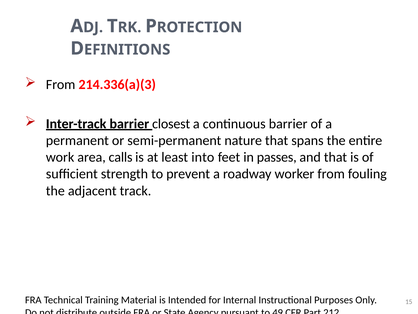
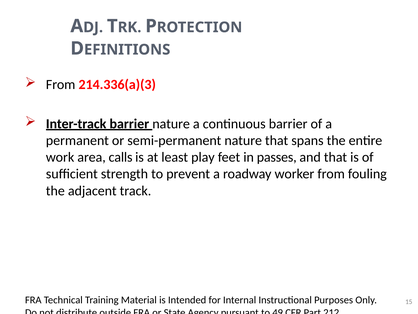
barrier closest: closest -> nature (171, 124)
into: into -> play (203, 157)
